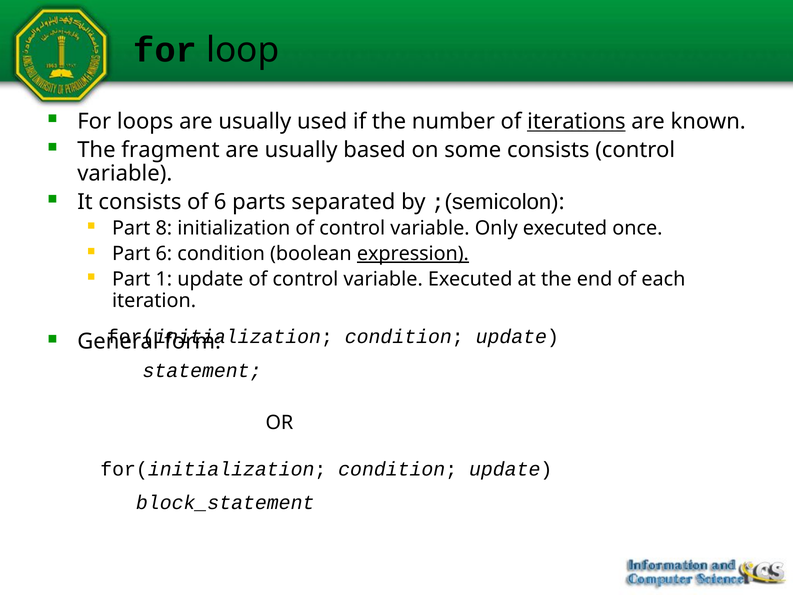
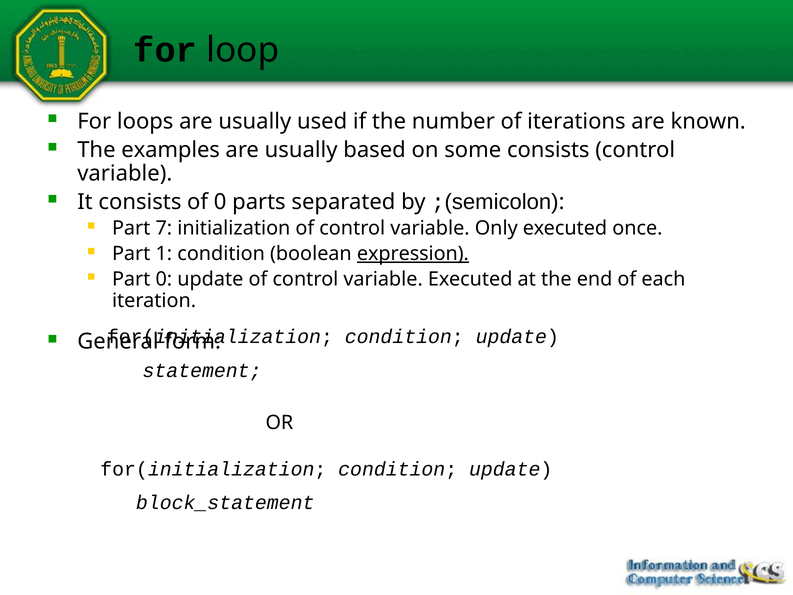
iterations underline: present -> none (576, 121)
fragment: fragment -> examples (171, 150)
of 6: 6 -> 0 (220, 202)
8: 8 -> 7 (164, 228)
Part 6: 6 -> 1 (164, 254)
Part 1: 1 -> 0 (164, 279)
